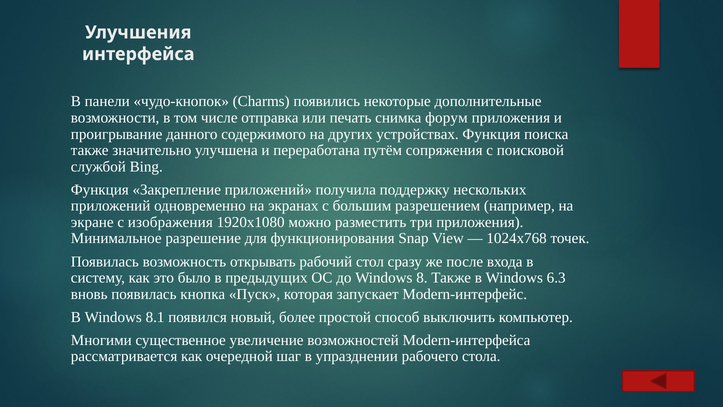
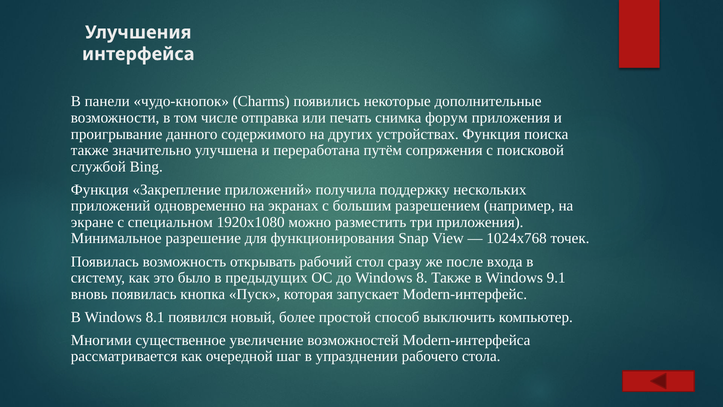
изображения: изображения -> специальном (170, 222)
6.3: 6.3 -> 9.1 (556, 278)
